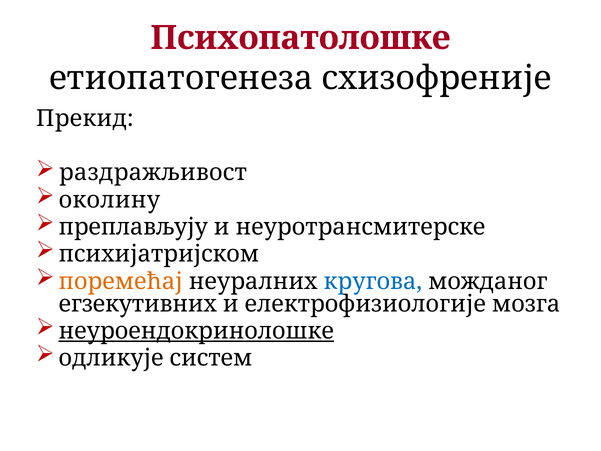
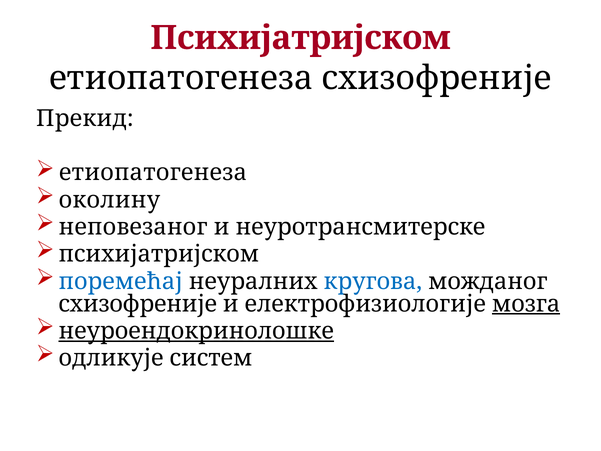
Психопатолошке: Психопатолошке -> Психијатријском (301, 38)
раздражљивост: раздражљивост -> етиопатогенеза (153, 173)
преплављују: преплављују -> неповезаног (133, 227)
поремећај colour: orange -> blue (121, 281)
егзекутивних: егзекутивних -> схизофреније (138, 304)
мозга underline: none -> present (526, 304)
